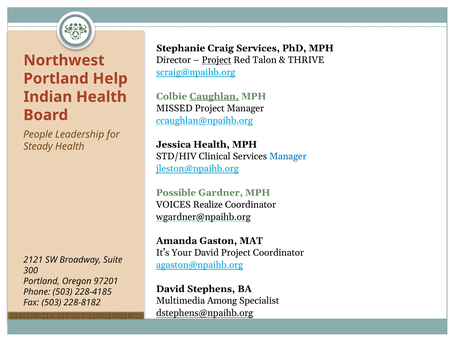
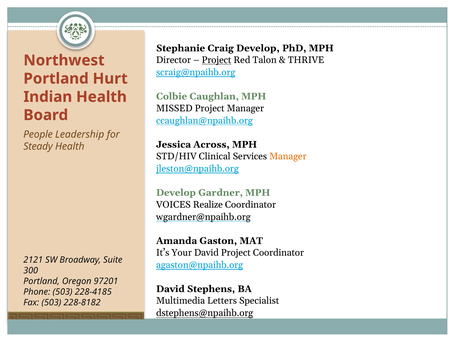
Craig Services: Services -> Develop (258, 48)
Help: Help -> Hurt (110, 78)
Caughlan underline: present -> none (214, 96)
Jessica Health: Health -> Across (211, 144)
Manager colour: blue -> orange (288, 156)
Possible: Possible -> Develop (176, 192)
Among: Among -> Letters (222, 300)
